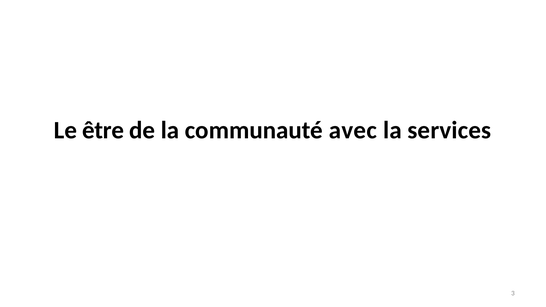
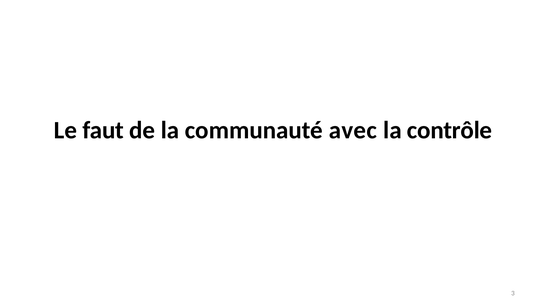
être: être -> faut (103, 130)
services: services -> contrôle (450, 130)
